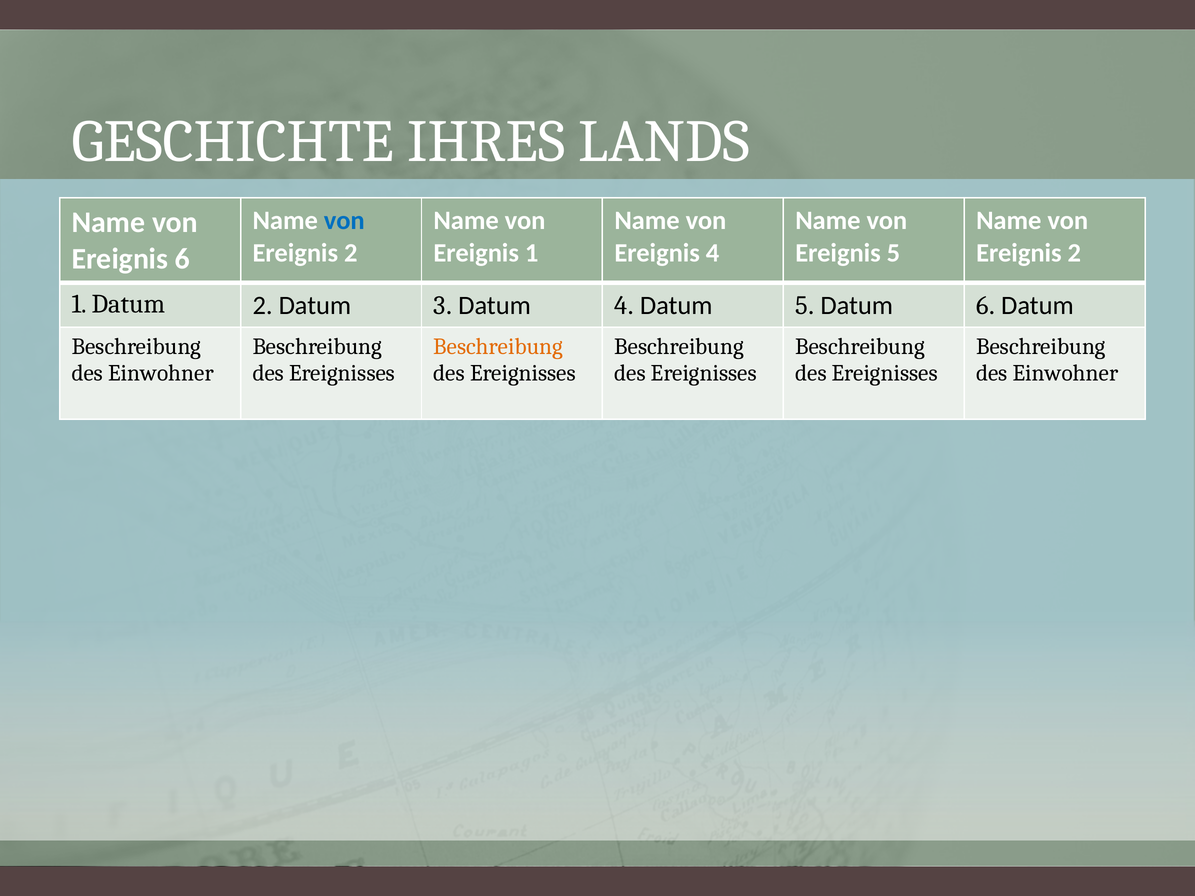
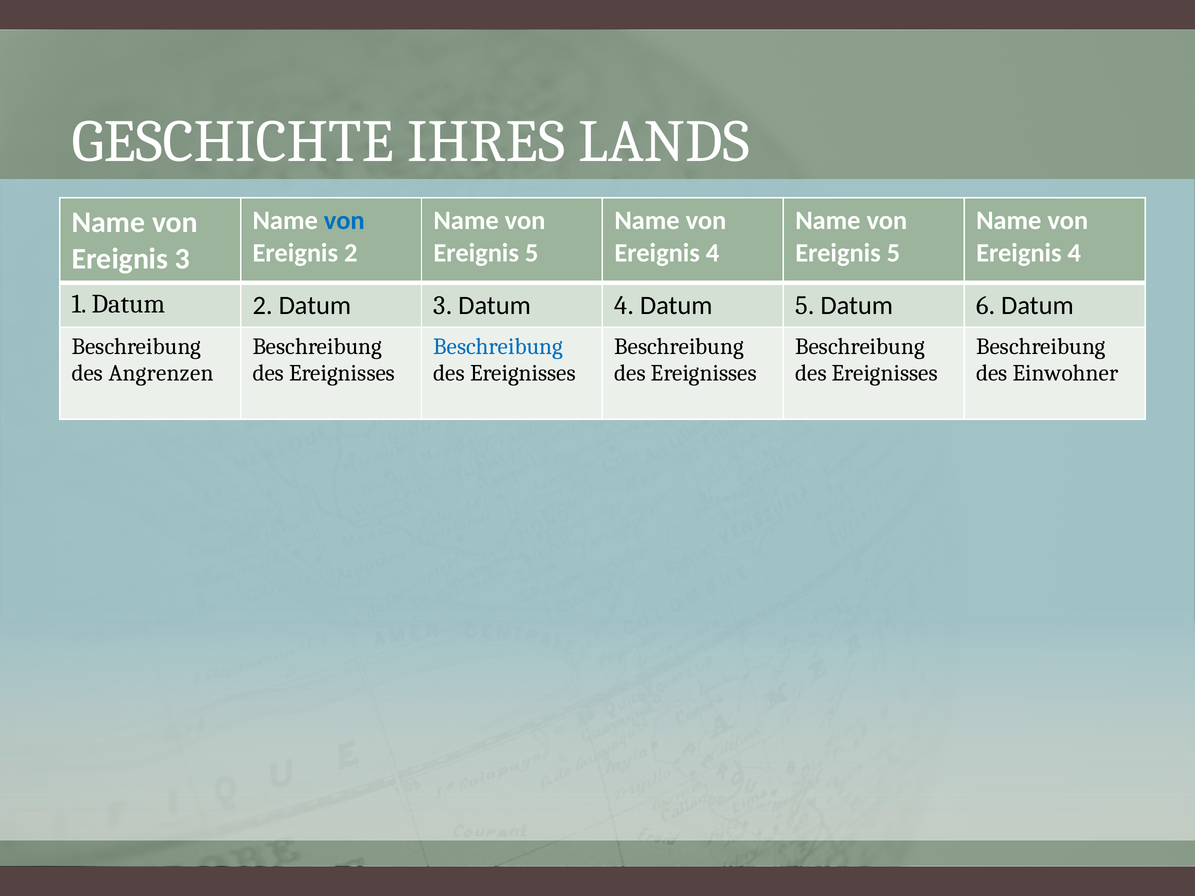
1: 1 -> 5 (532, 253)
2: 2 -> 4 (1074, 253)
Ereignis 6: 6 -> 3 (183, 259)
Beschreibung colour: orange -> blue (498, 347)
Einwohner: Einwohner -> Angrenzen (161, 373)
